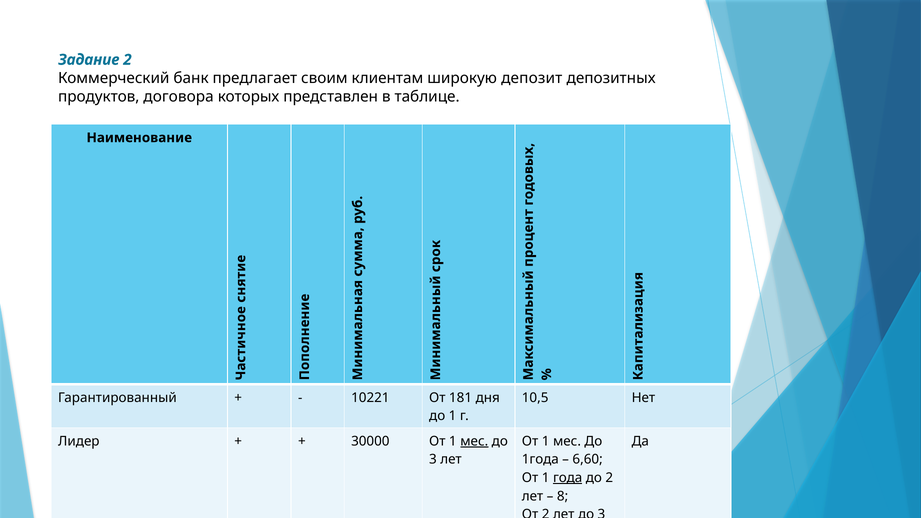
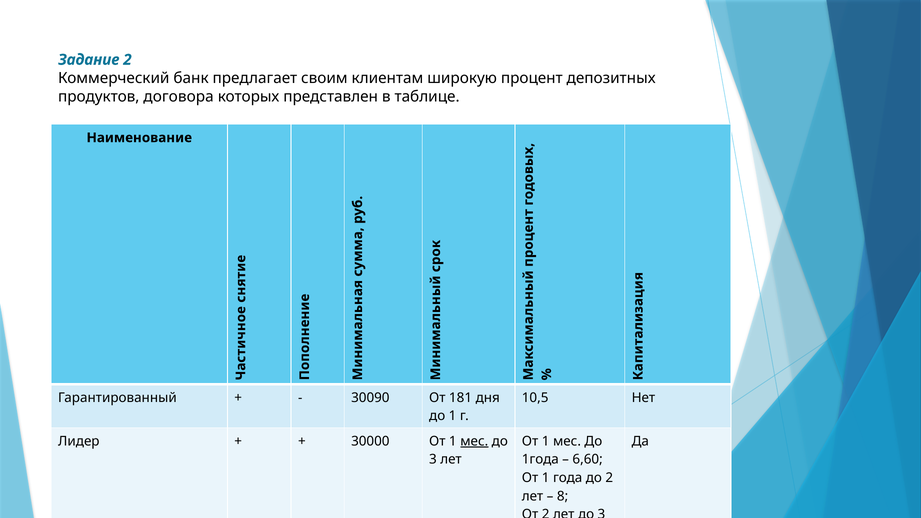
депозит: депозит -> процент (532, 78)
10221: 10221 -> 30090 (370, 398)
года underline: present -> none (568, 478)
